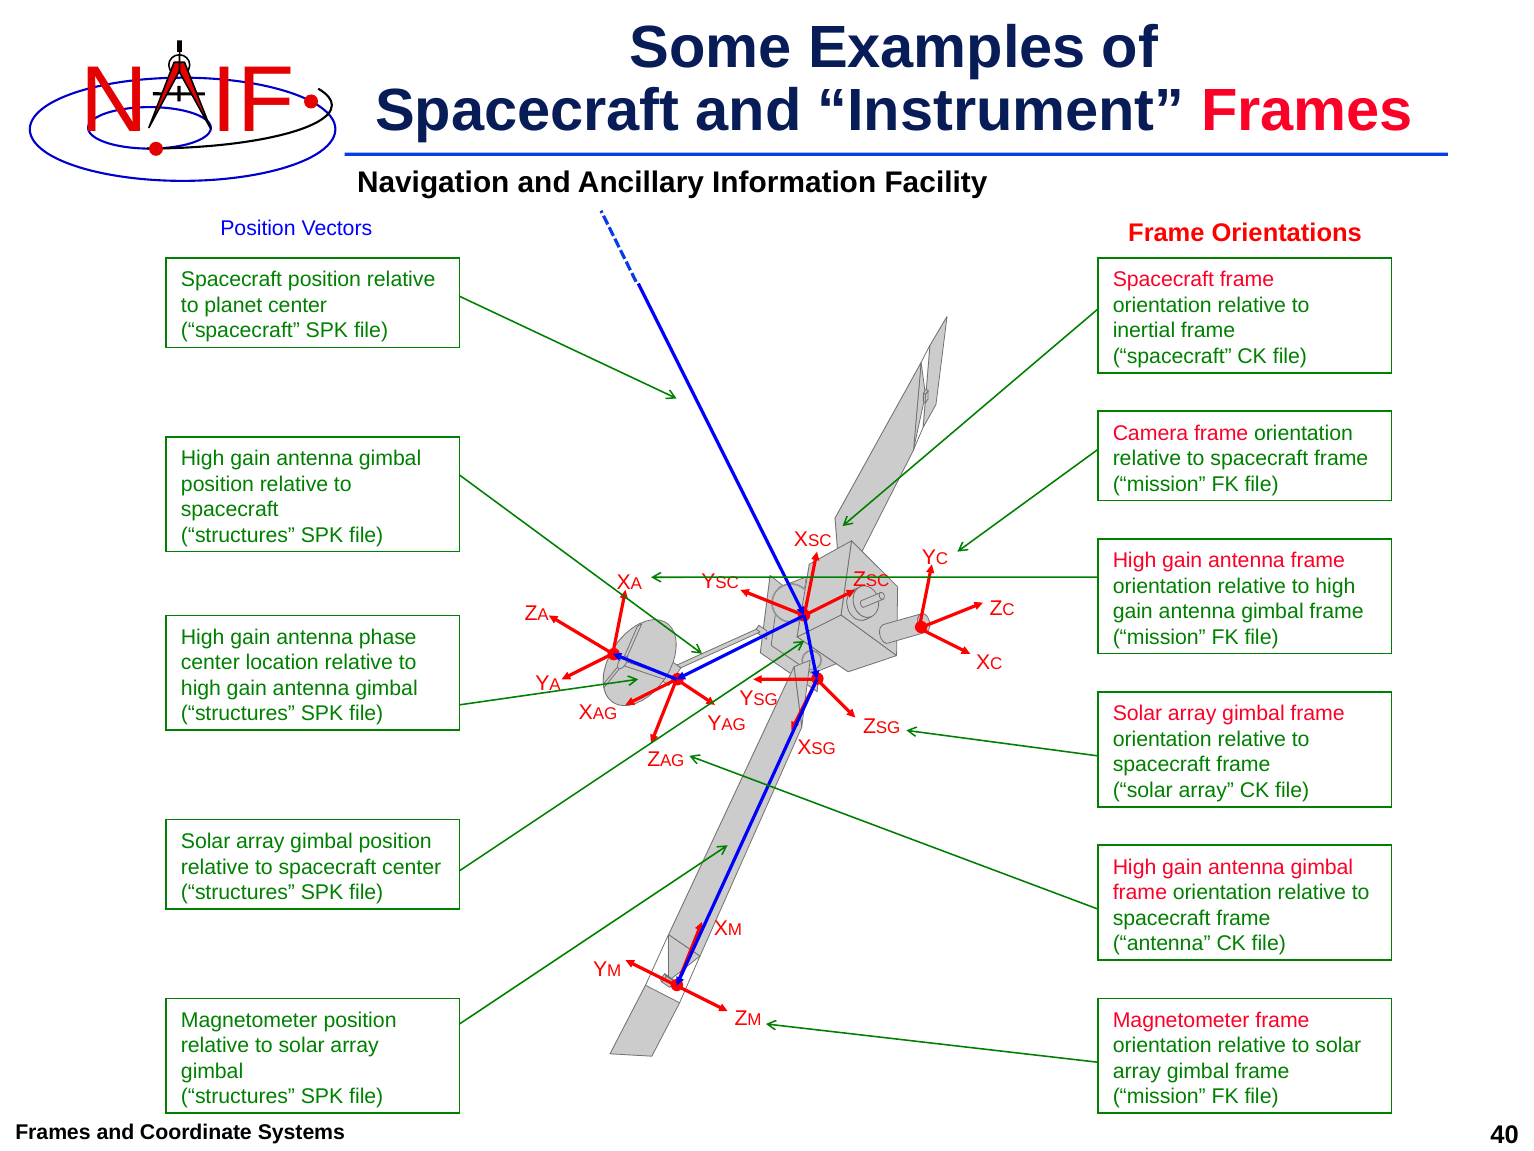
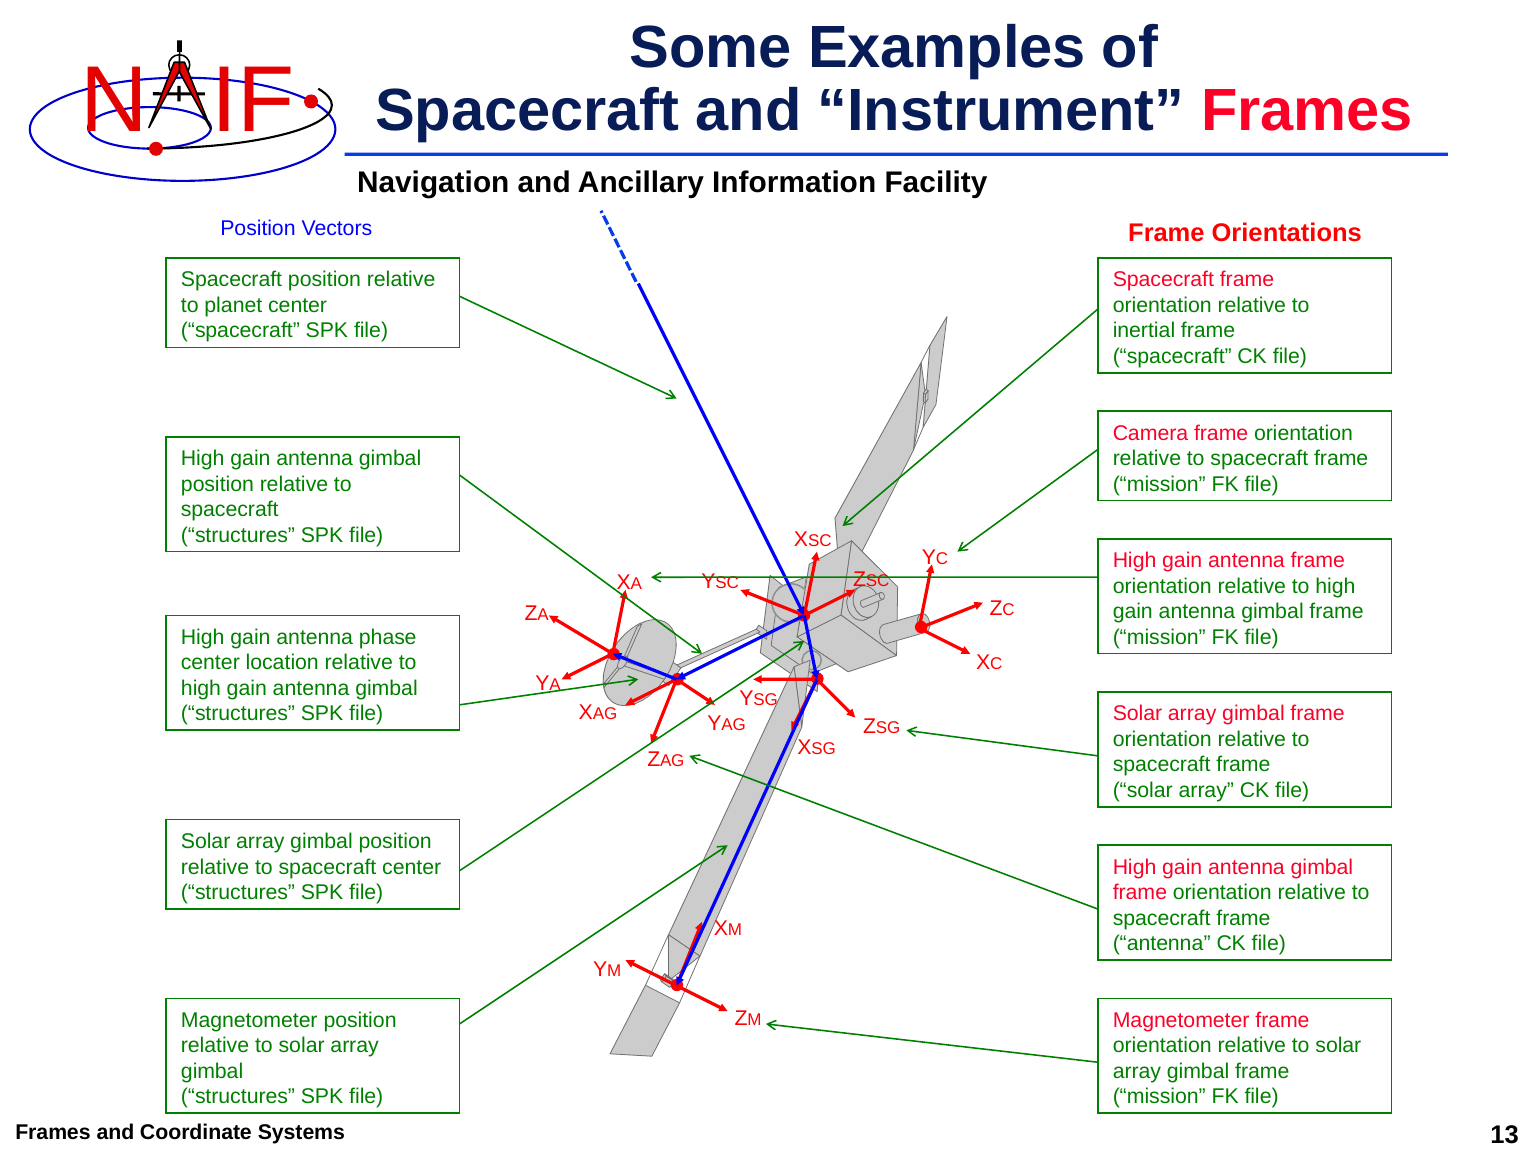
40: 40 -> 13 (1505, 1135)
